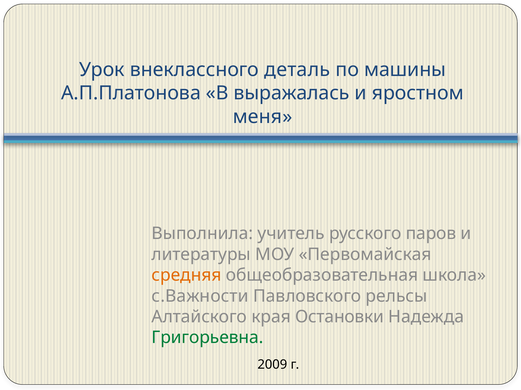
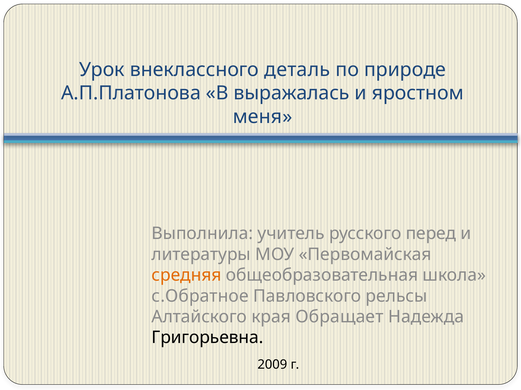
машины: машины -> природе (405, 70)
паров: паров -> перед (431, 234)
с.Важности: с.Важности -> с.Обратное (200, 297)
Остановки: Остановки -> Обращает (339, 317)
Григорьевна colour: green -> black (208, 338)
